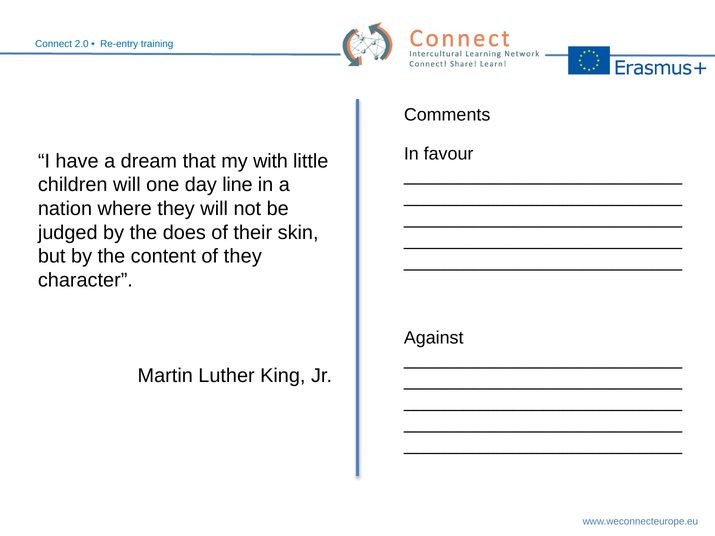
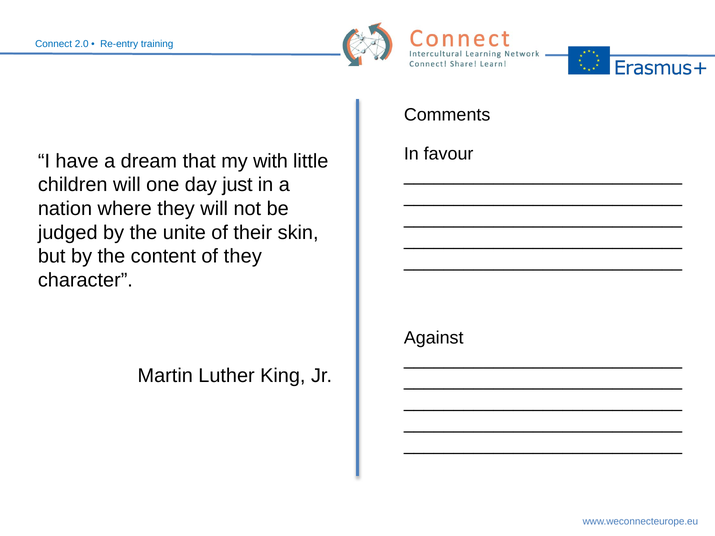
line: line -> just (237, 185)
does: does -> unite (184, 233)
